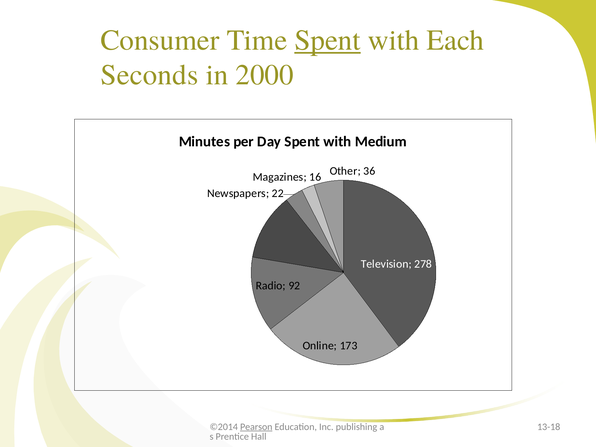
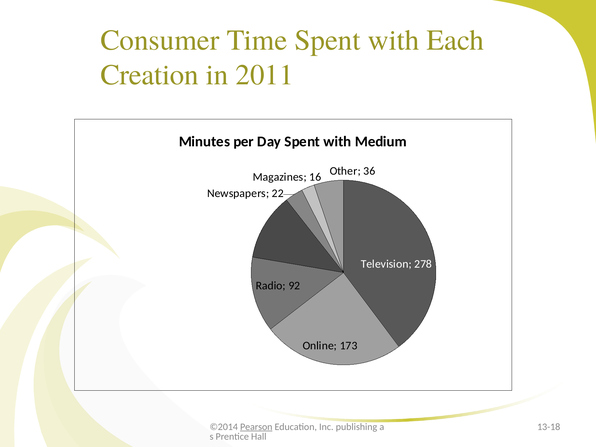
Spent underline: present -> none (327, 40)
Seconds: Seconds -> Creation (150, 75)
2000: 2000 -> 2011 (265, 75)
